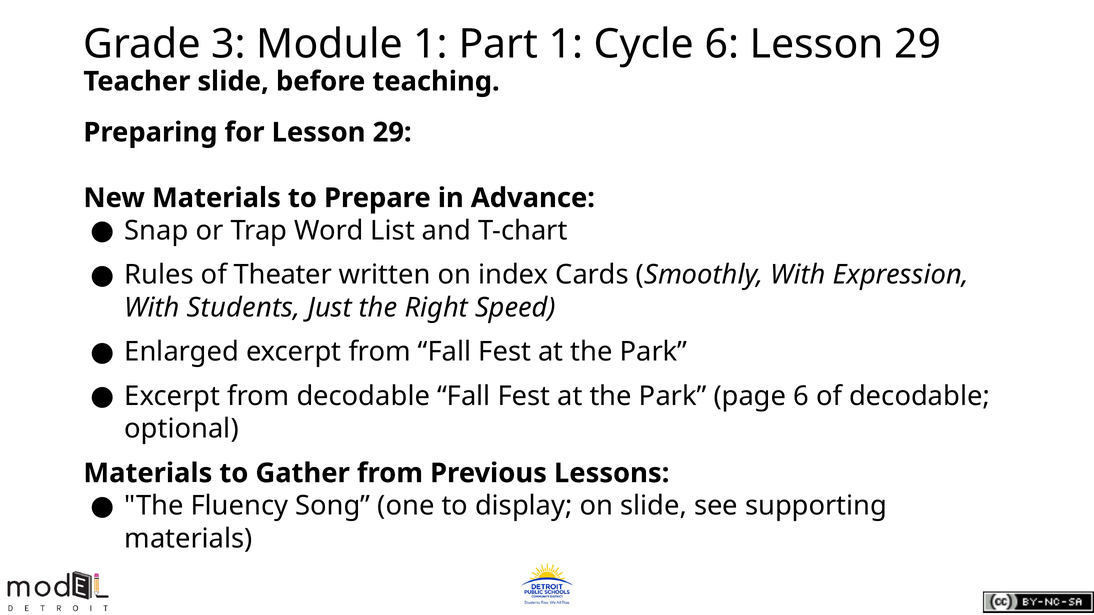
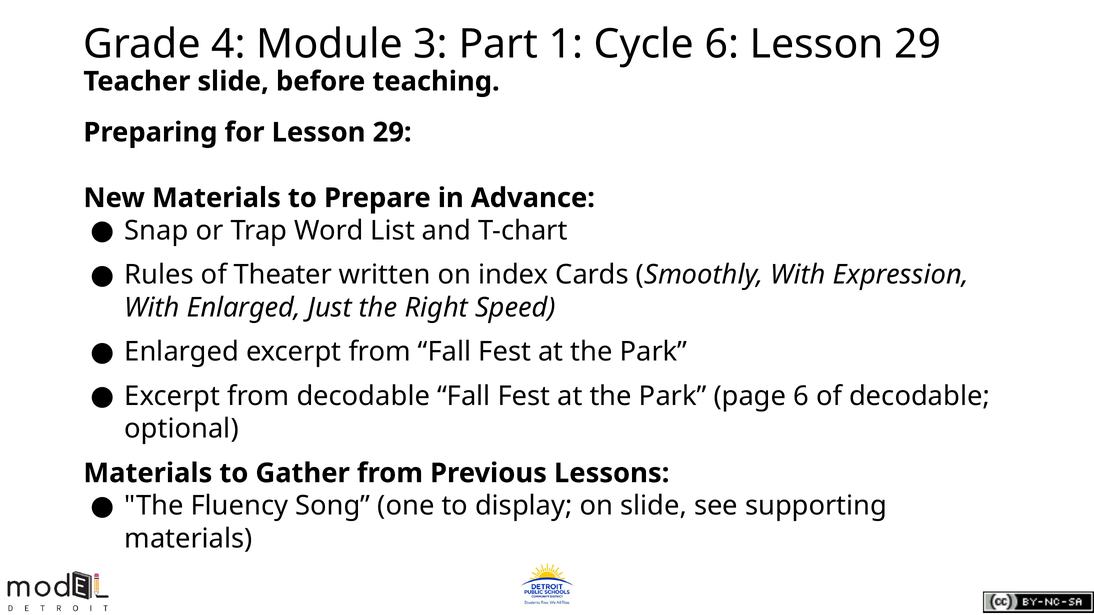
3: 3 -> 4 (229, 44)
Module 1: 1 -> 3 (431, 44)
With Students: Students -> Enlarged (244, 308)
